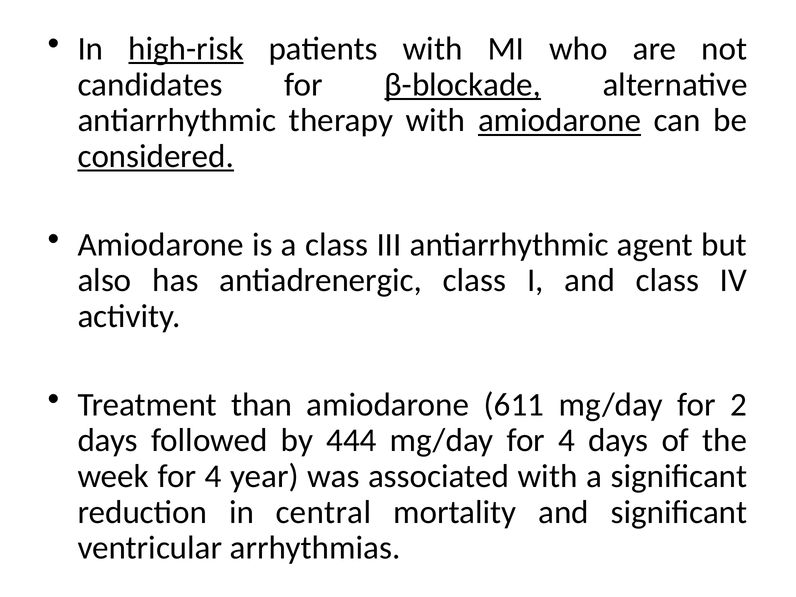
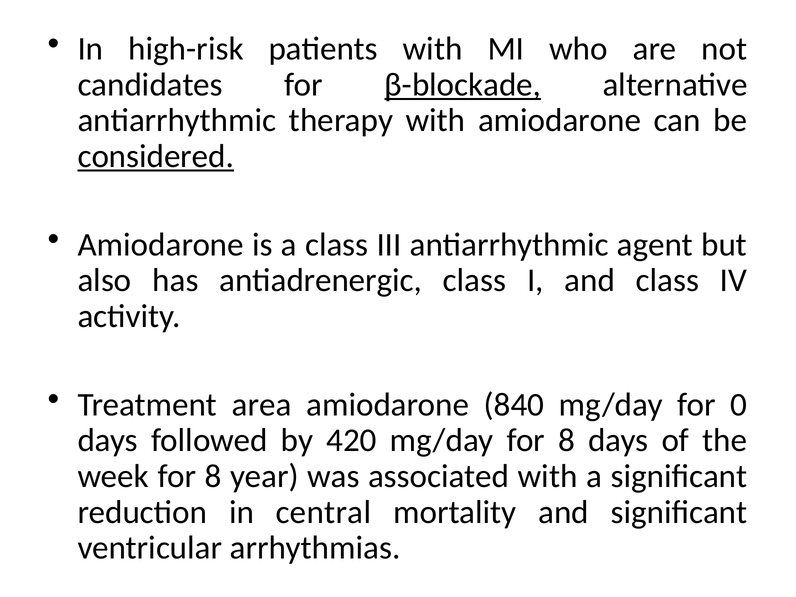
high-risk underline: present -> none (186, 49)
amiodarone underline: present -> none (560, 121)
than: than -> area (262, 405)
611: 611 -> 840 (514, 405)
2: 2 -> 0 (739, 405)
444: 444 -> 420 (351, 440)
mg/day for 4: 4 -> 8 (566, 440)
week for 4: 4 -> 8 (213, 476)
